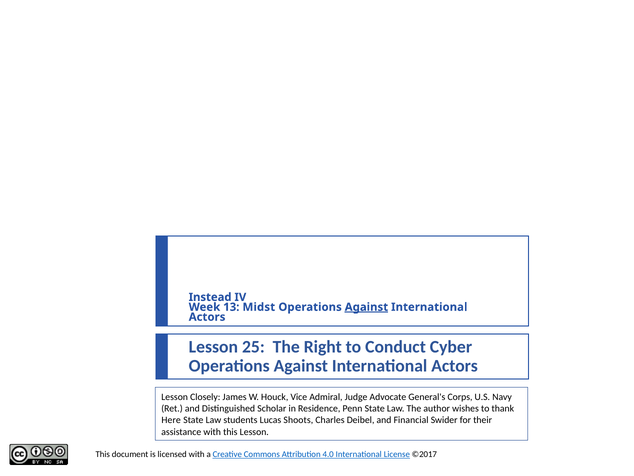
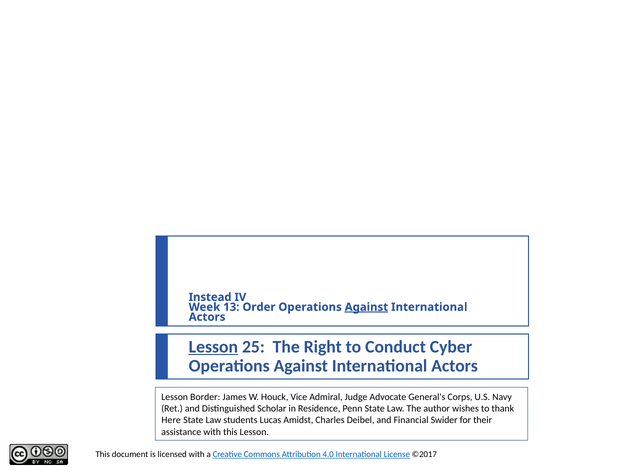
Midst: Midst -> Order (259, 307)
Lesson underline: none -> present (213, 346)
Closely: Closely -> Border (205, 396)
Shoots: Shoots -> Amidst (298, 420)
